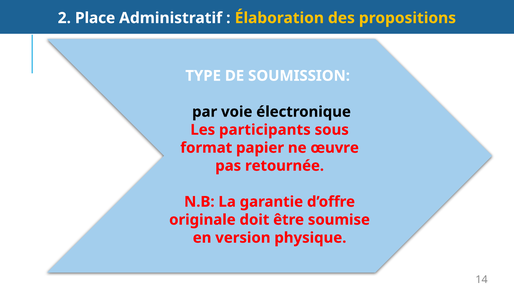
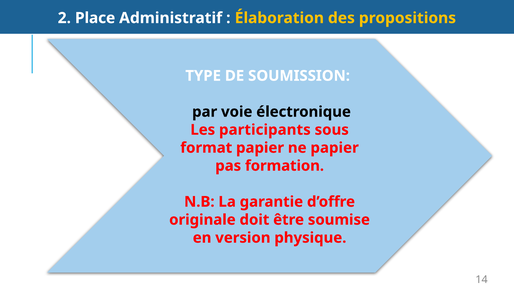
ne œuvre: œuvre -> papier (335, 148)
retournée: retournée -> formation (285, 166)
